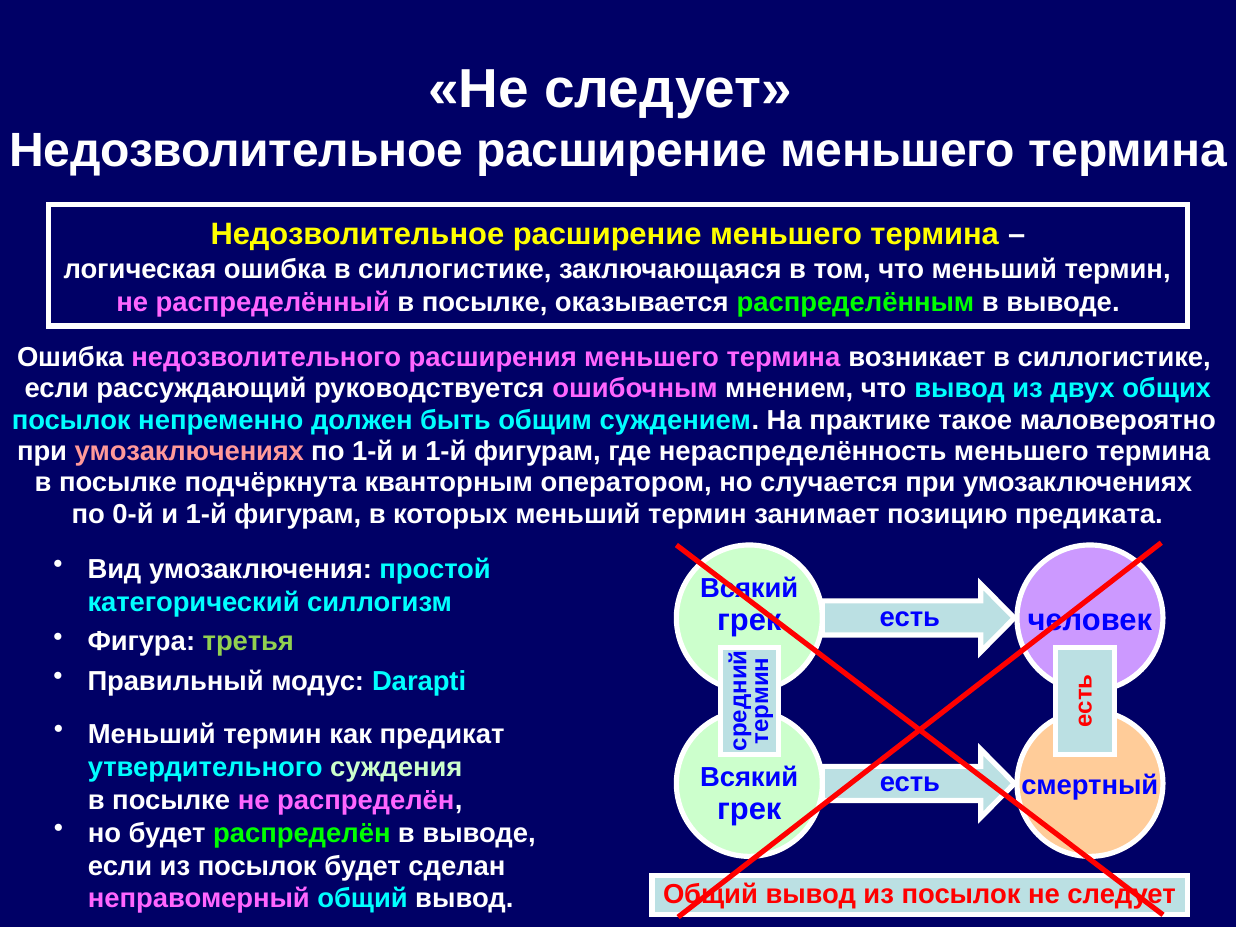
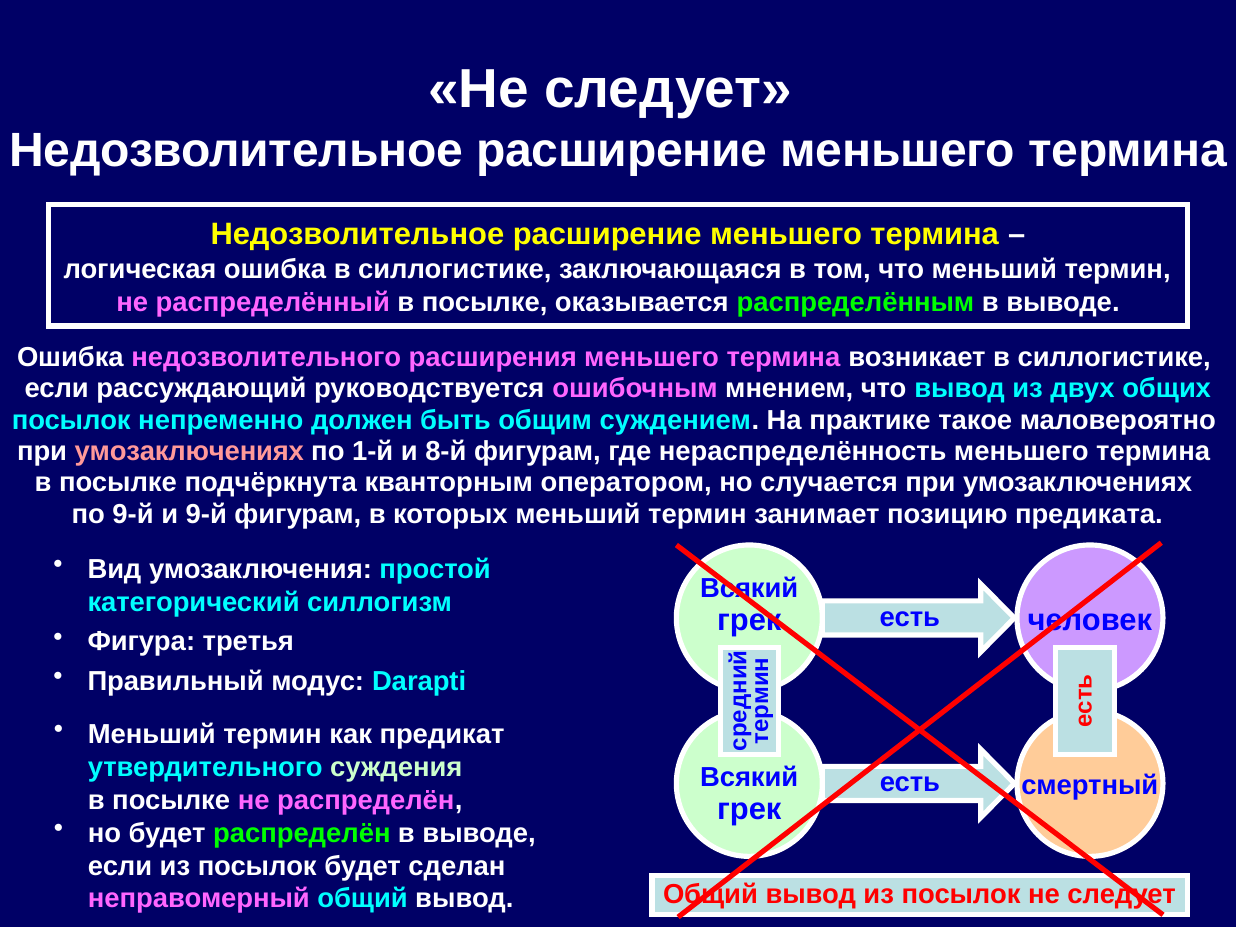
1-й и 1-й: 1-й -> 8-й (446, 451)
по 0-й: 0-й -> 9-й (133, 514)
1-й: 1-й -> 9-й (206, 514)
третья colour: light green -> white (248, 642)
